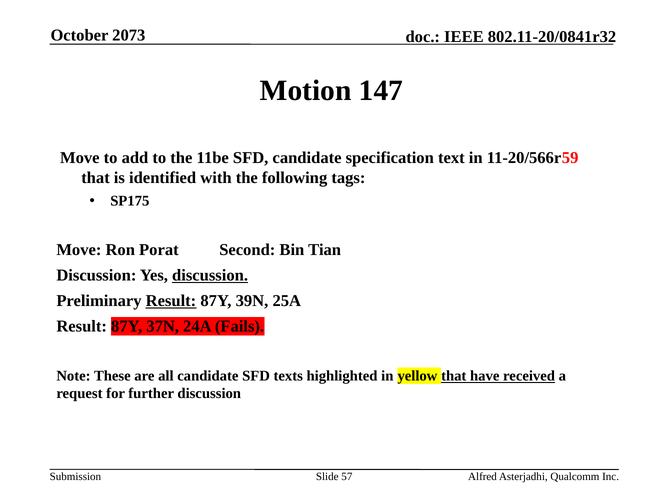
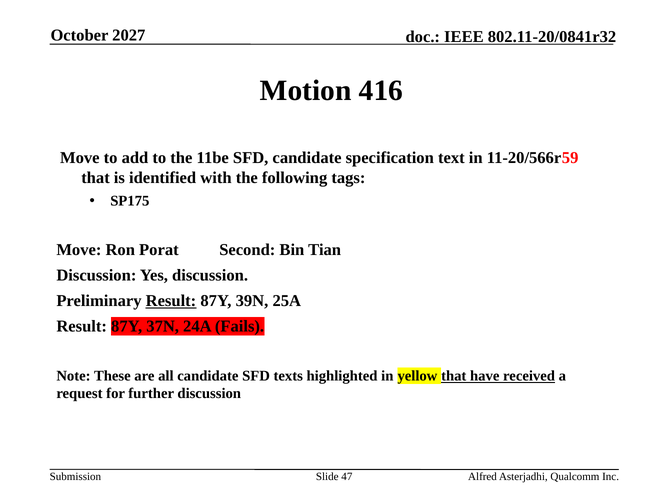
2073: 2073 -> 2027 (129, 35)
147: 147 -> 416 (381, 90)
discussion underline: present -> none (210, 276)
57: 57 -> 47 (347, 477)
